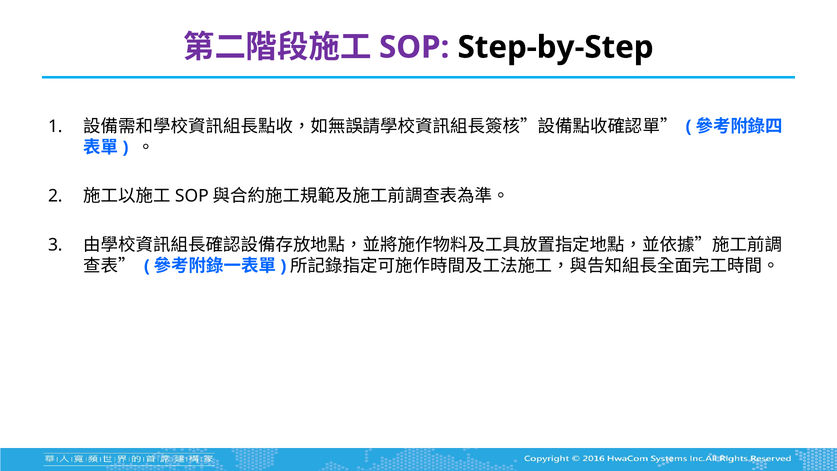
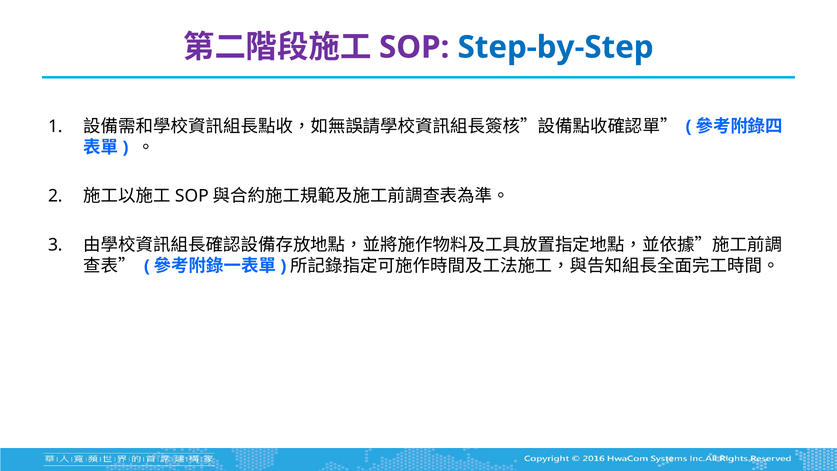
Step-by-Step colour: black -> blue (556, 47)
